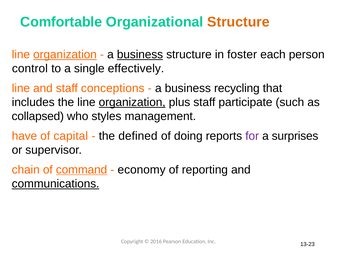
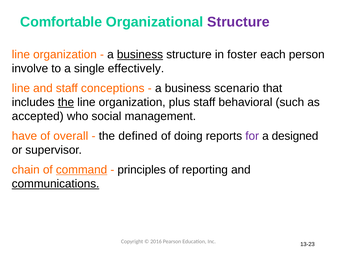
Structure colour: orange -> purple (238, 22)
organization underline: present -> none (65, 54)
control: control -> involve (30, 68)
recycling: recycling -> scenario (237, 88)
the underline: none -> present (66, 102)
organization underline: present -> none (132, 102)
participate: participate -> behavioral (245, 102)
collapsed: collapsed -> accepted (38, 116)
styles: styles -> social (106, 116)
capital: capital -> overall (71, 136)
surprises: surprises -> designed (295, 136)
economy: economy -> principles (142, 170)
